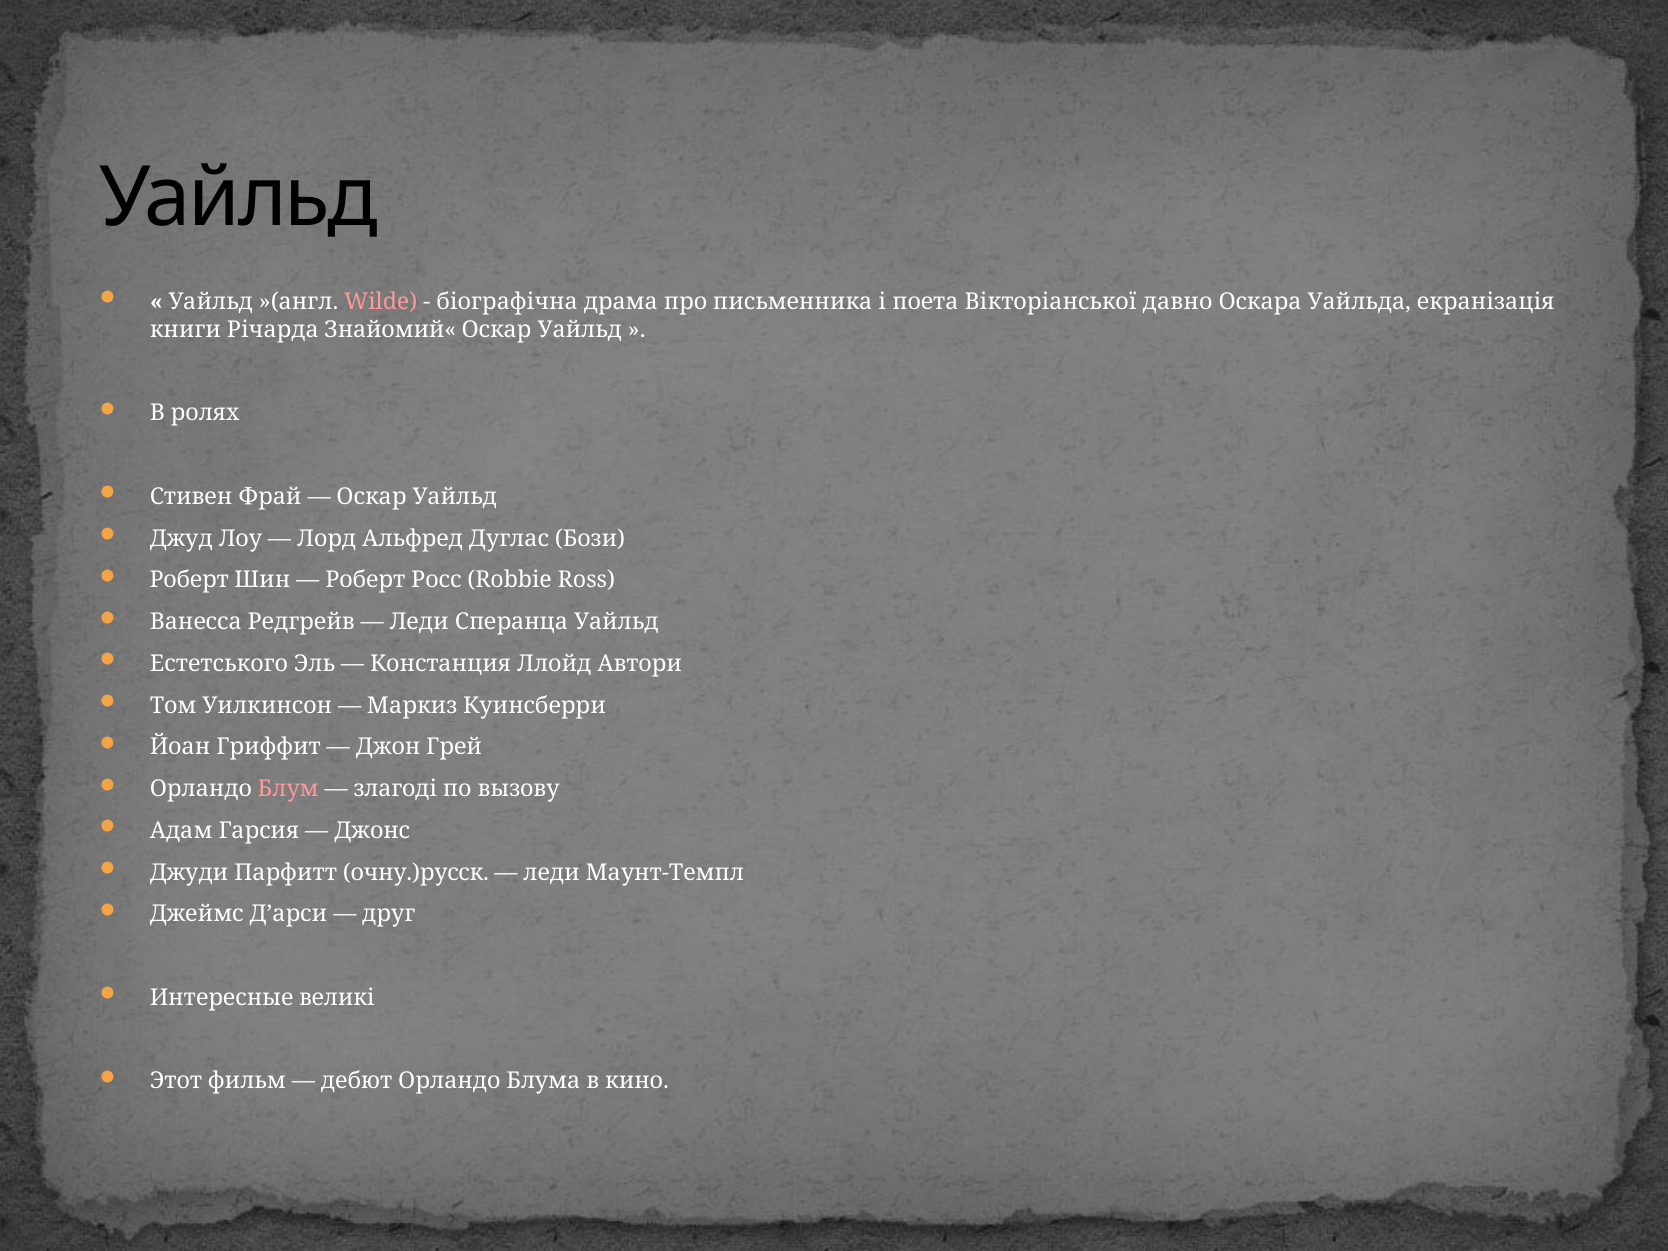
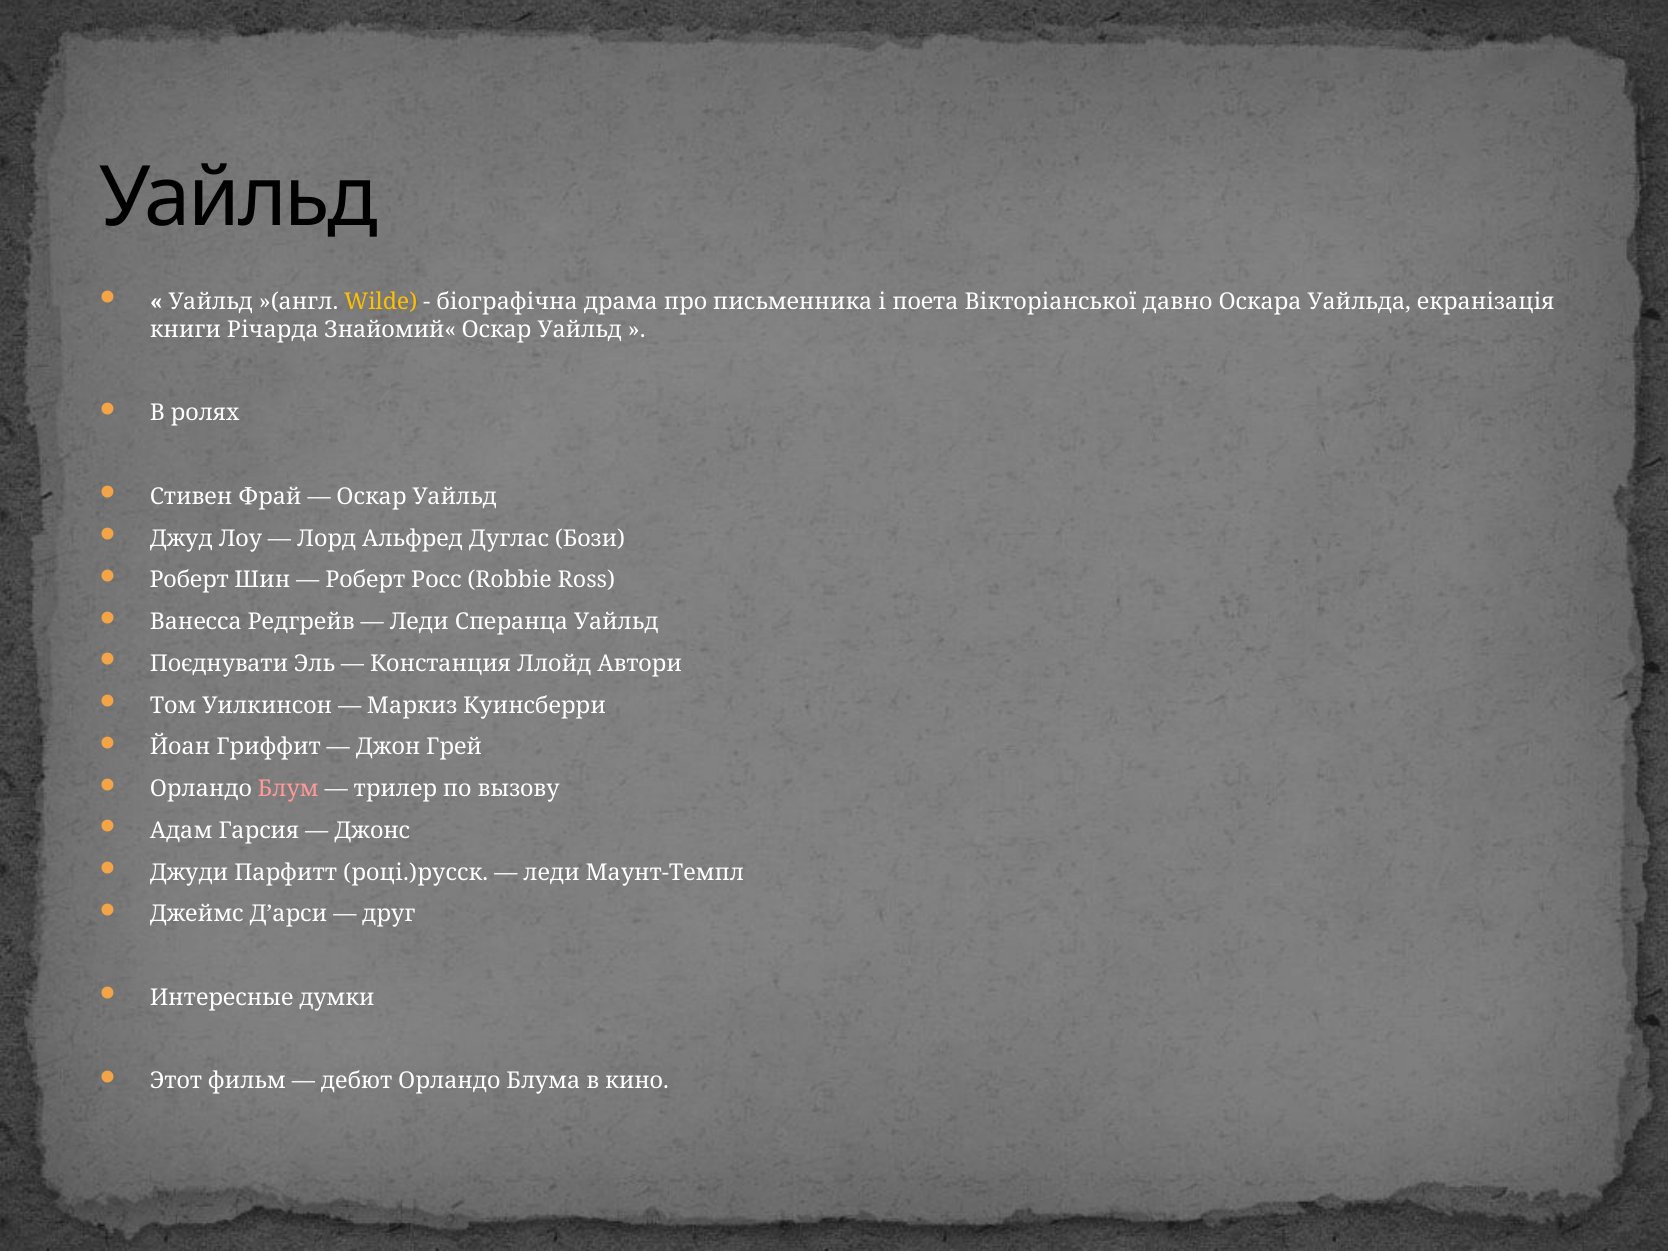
Wilde colour: pink -> yellow (381, 302)
Естетського: Естетського -> Поєднувати (219, 664)
злагоді: злагоді -> трилер (395, 789)
очну.)русск: очну.)русск -> році.)русск (416, 873)
великі: великі -> думки (337, 998)
